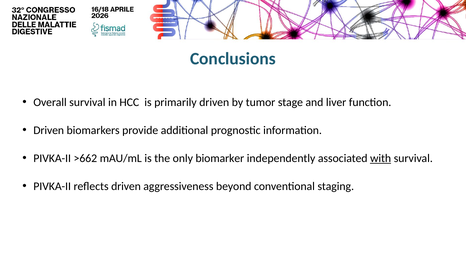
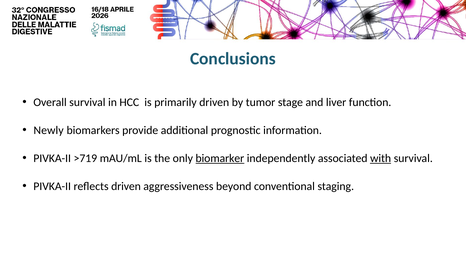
Driven: Driven -> Newly (49, 130)
>662: >662 -> >719 (85, 158)
biomarker underline: none -> present (220, 158)
